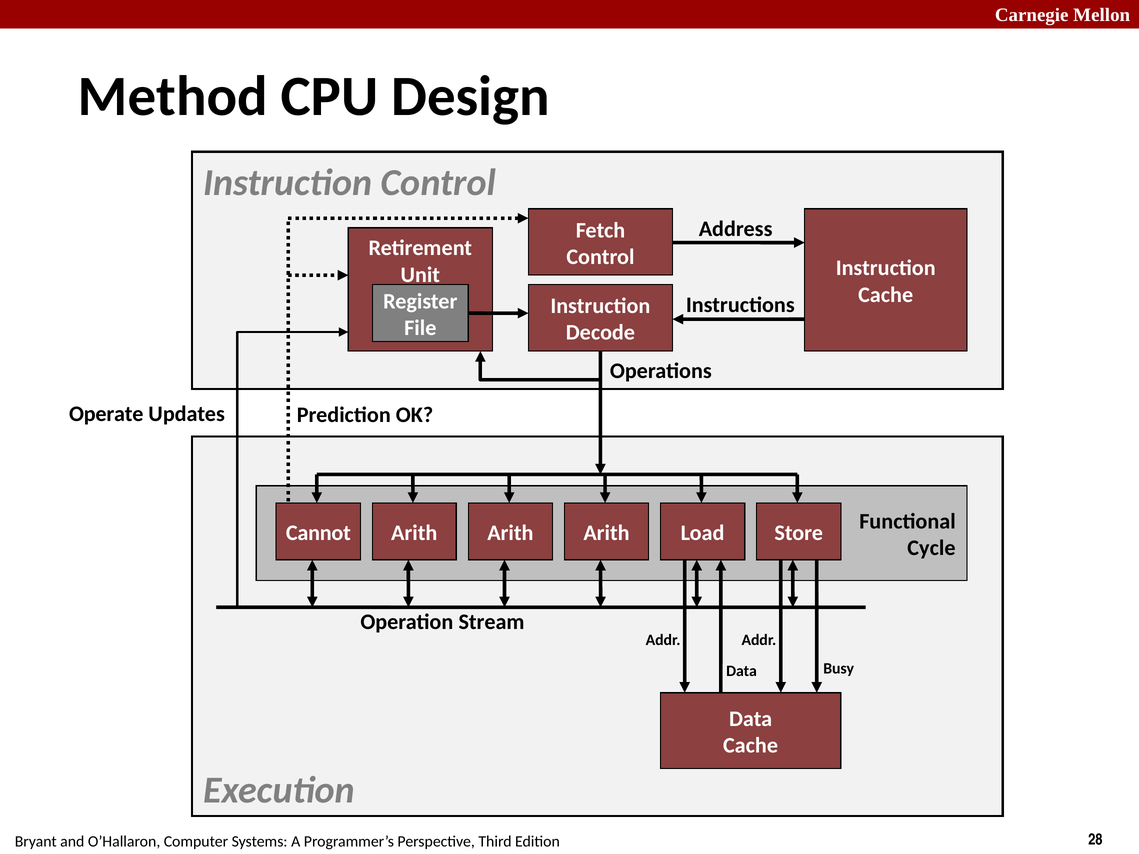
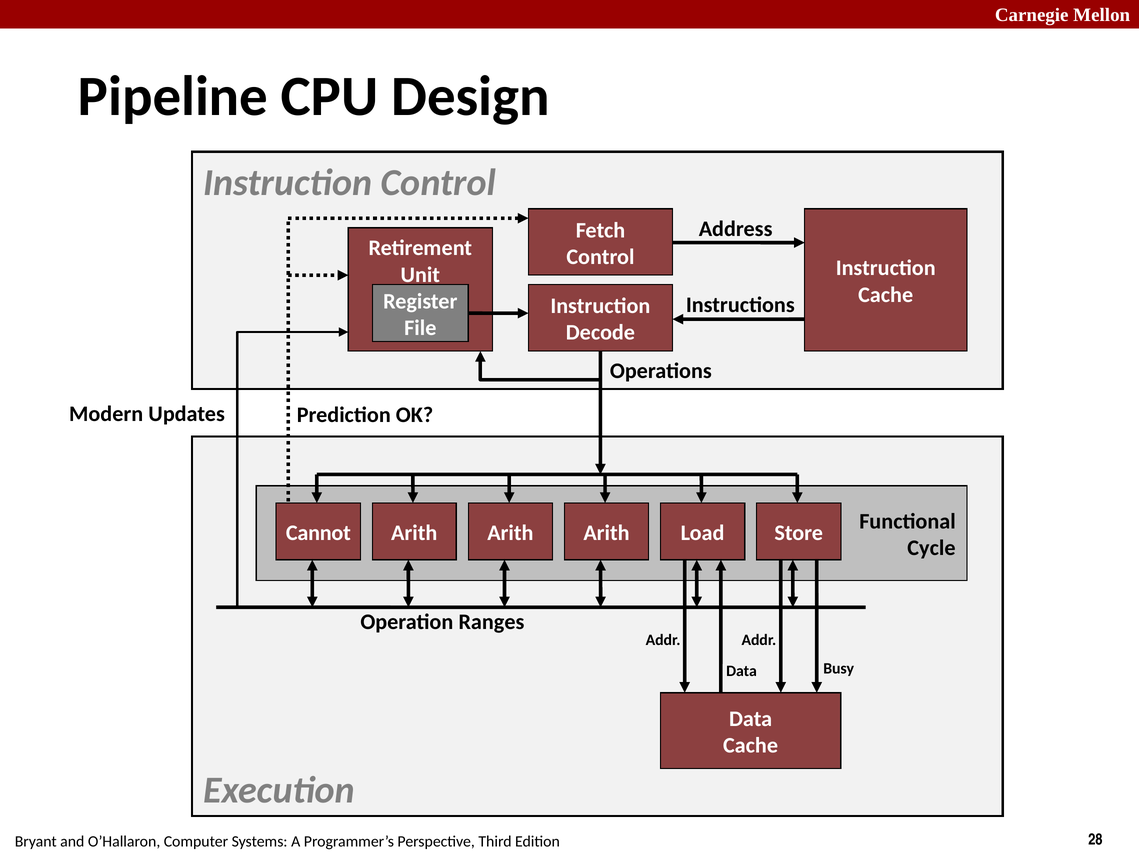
Method: Method -> Pipeline (173, 97)
Operate: Operate -> Modern (106, 414)
Stream: Stream -> Ranges (491, 622)
